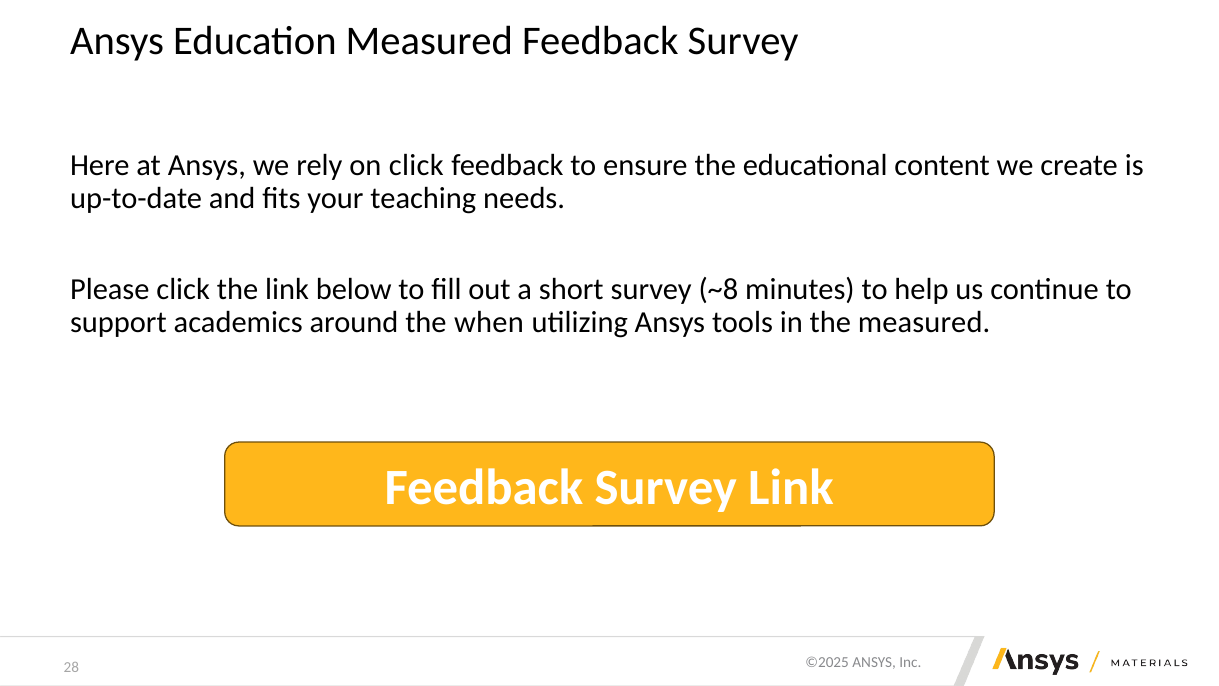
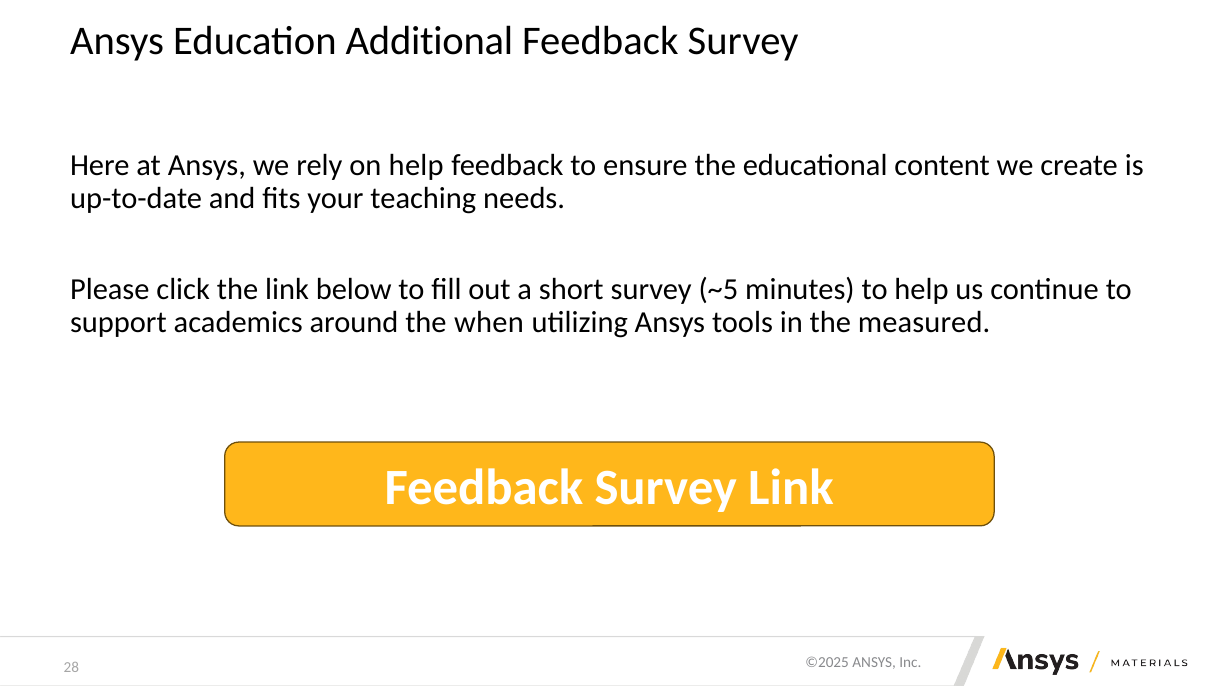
Education Measured: Measured -> Additional (429, 41)
on click: click -> help (416, 166)
~8: ~8 -> ~5 (718, 290)
